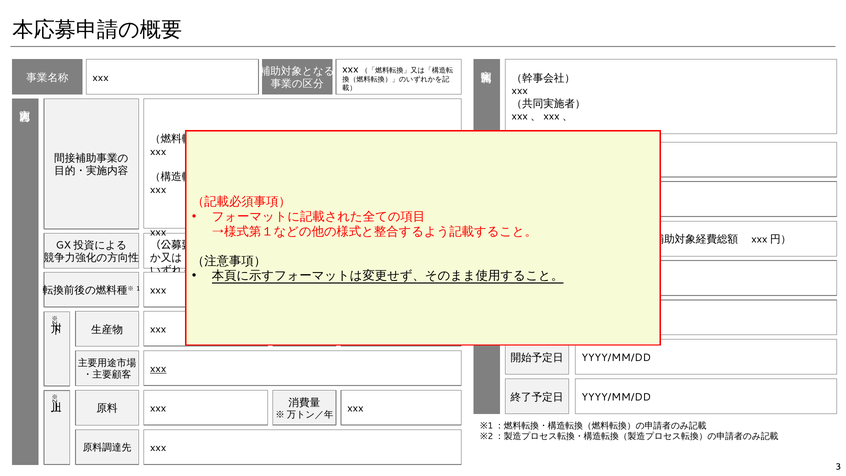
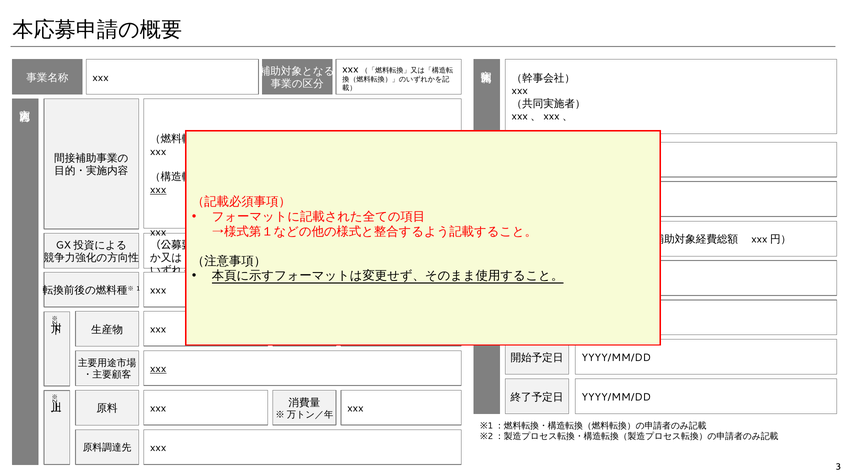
xxx underline: none -> present (158, 190)
